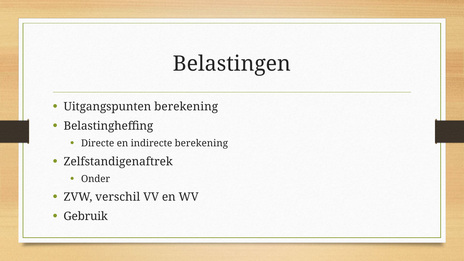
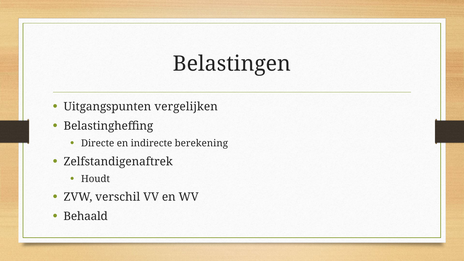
Uitgangspunten berekening: berekening -> vergelijken (186, 107)
Onder: Onder -> Houdt (95, 179)
Gebruik: Gebruik -> Behaald (86, 216)
